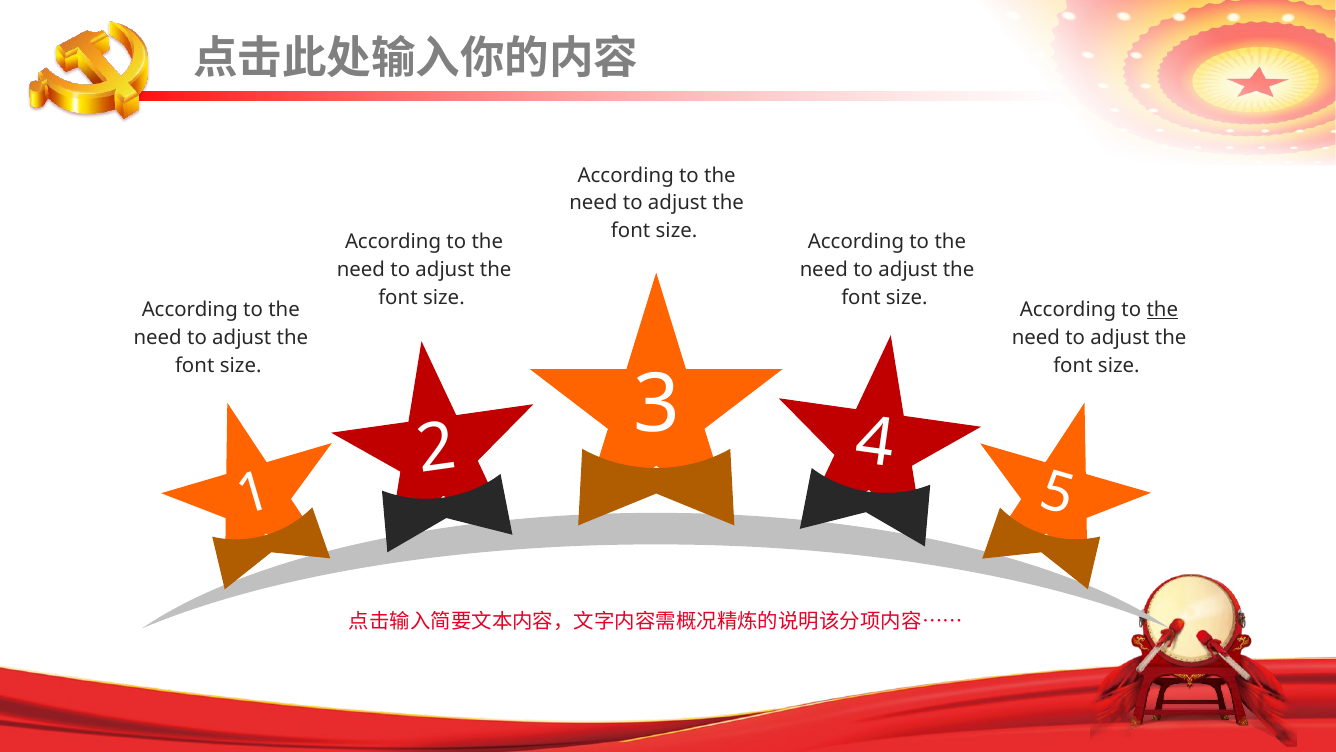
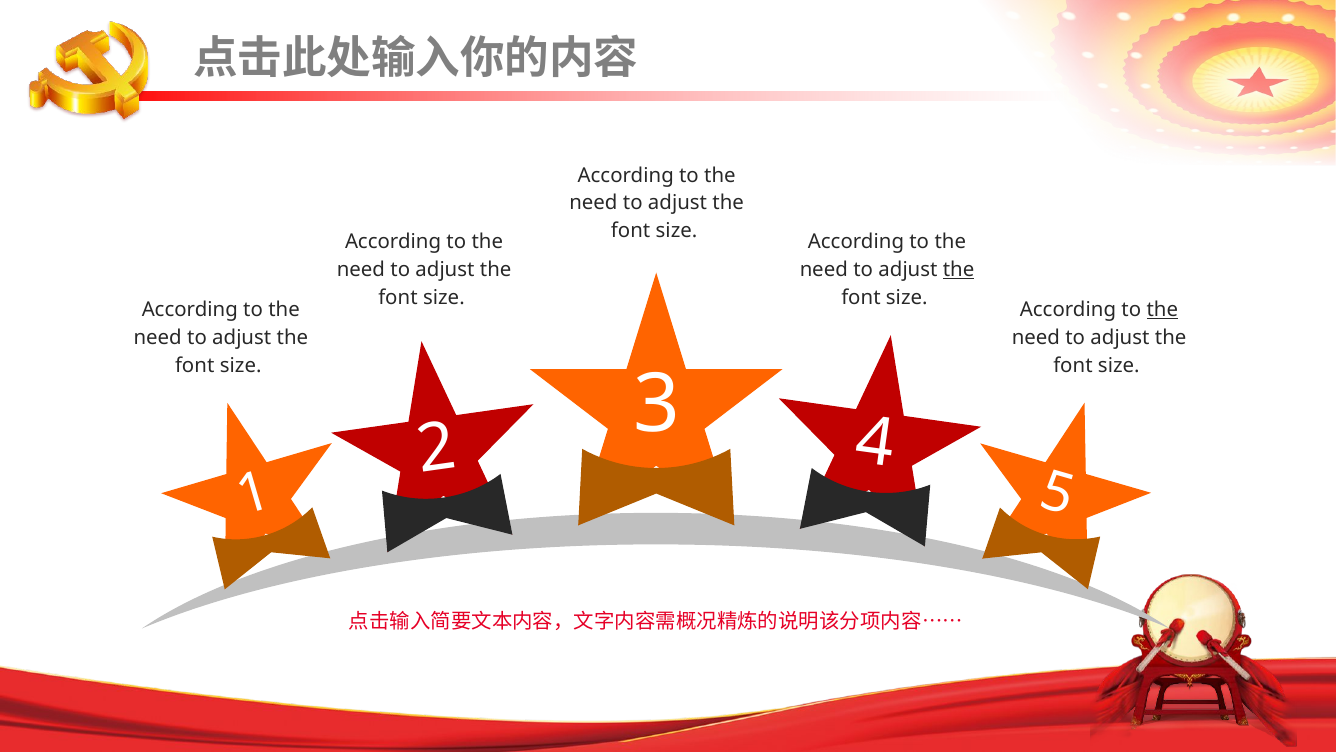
the underline: none -> present (959, 269)
